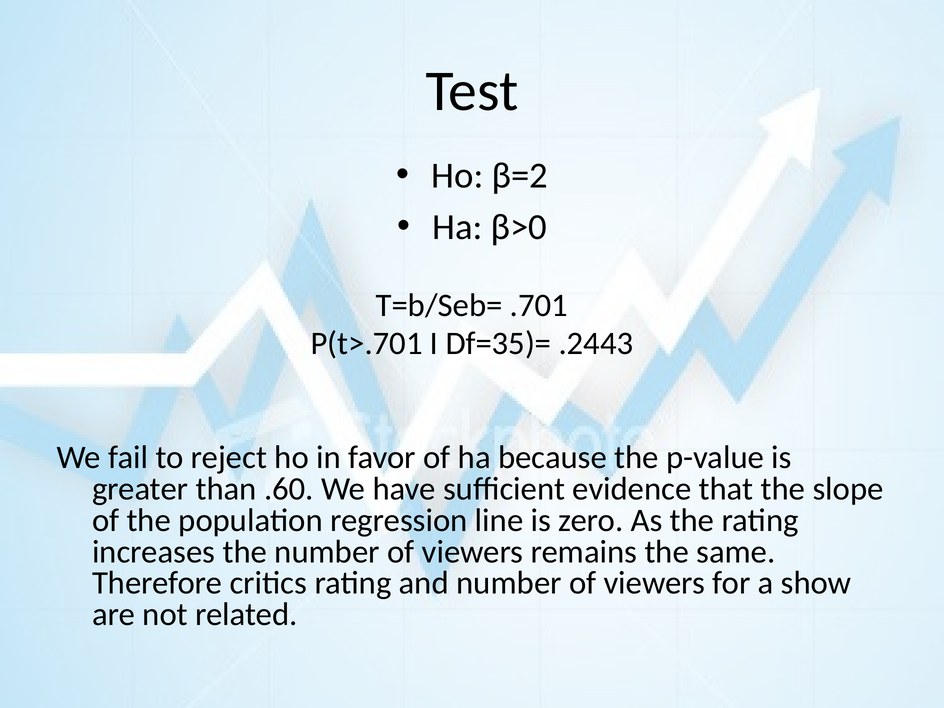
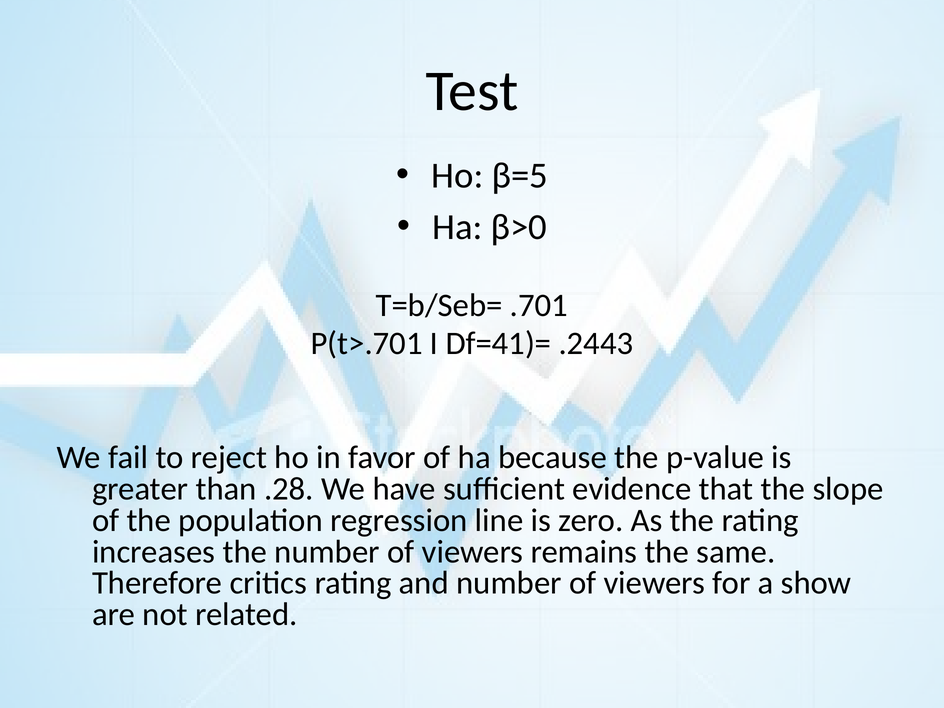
β=2: β=2 -> β=5 (520, 176)
Df=35)=: Df=35)= -> Df=41)= (498, 343)
.60: .60 -> .28 (289, 489)
